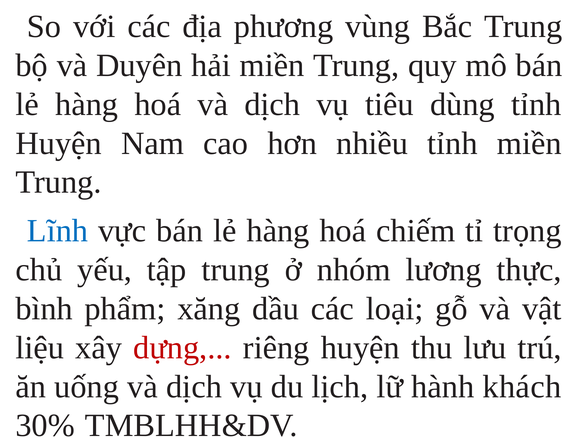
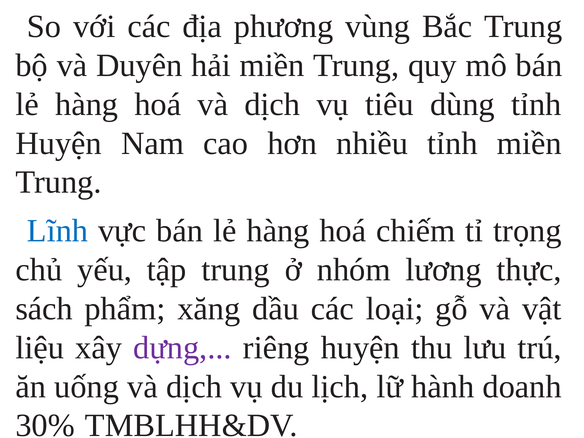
bình: bình -> sách (44, 309)
dựng colour: red -> purple (182, 348)
khách: khách -> doanh (522, 387)
